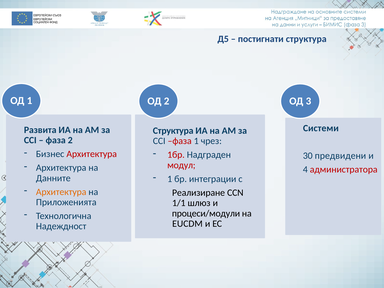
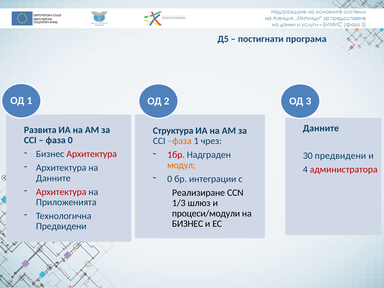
постигнати структура: структура -> програма (306, 39)
Системи: Системи -> Данните (321, 128)
фаза 2: 2 -> 0 (70, 140)
фаза colour: red -> orange (180, 141)
модул colour: red -> orange (181, 165)
1: 1 -> 0 (170, 179)
Архитектура colour: orange -> red (61, 192)
1/1: 1/1 -> 1/3 (179, 203)
EUCDM: EUCDM -> БИЗНЕС (188, 224)
Надеждност: Надеждност -> Предвидени (61, 226)
